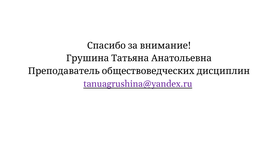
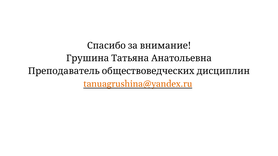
tanuagrushina@yandex.ru colour: purple -> orange (138, 84)
